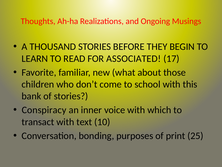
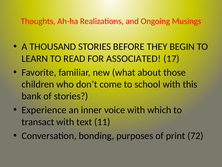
Conspiracy: Conspiracy -> Experience (44, 110)
10: 10 -> 11 (102, 122)
25: 25 -> 72 (195, 135)
